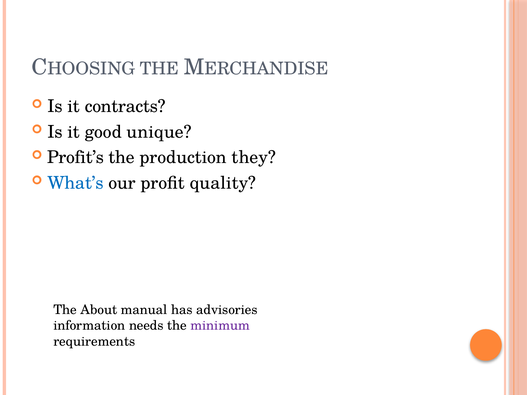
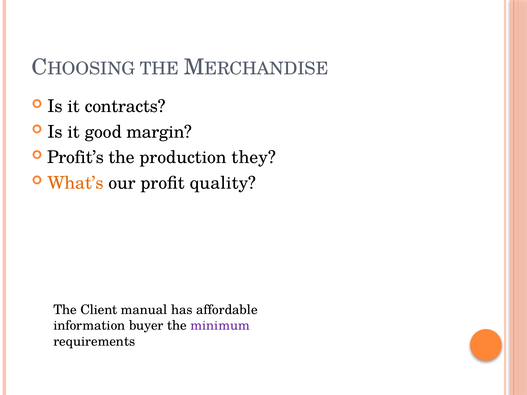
unique: unique -> margin (159, 132)
What’s colour: blue -> orange (75, 183)
About: About -> Client (99, 310)
advisories: advisories -> affordable (227, 310)
needs: needs -> buyer (146, 326)
